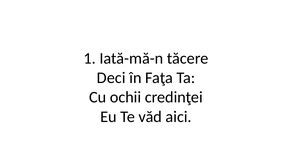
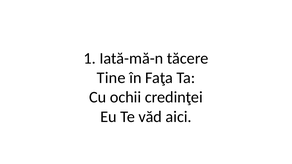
Deci: Deci -> Tine (111, 78)
